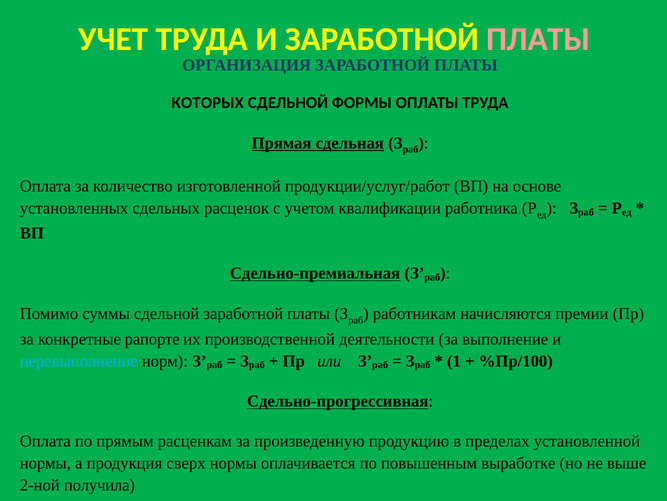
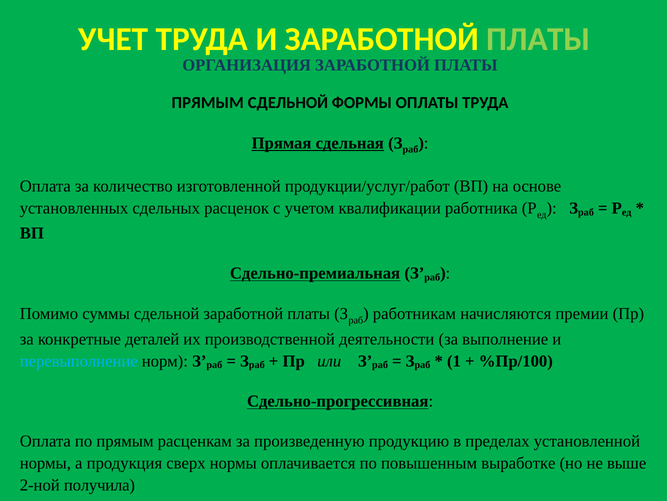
ПЛАТЫ colour: pink -> light green (538, 39)
КОТОРЫХ: КОТОРЫХ -> ПРЯМЫМ (208, 103)
рапорте: рапорте -> деталей (152, 339)
